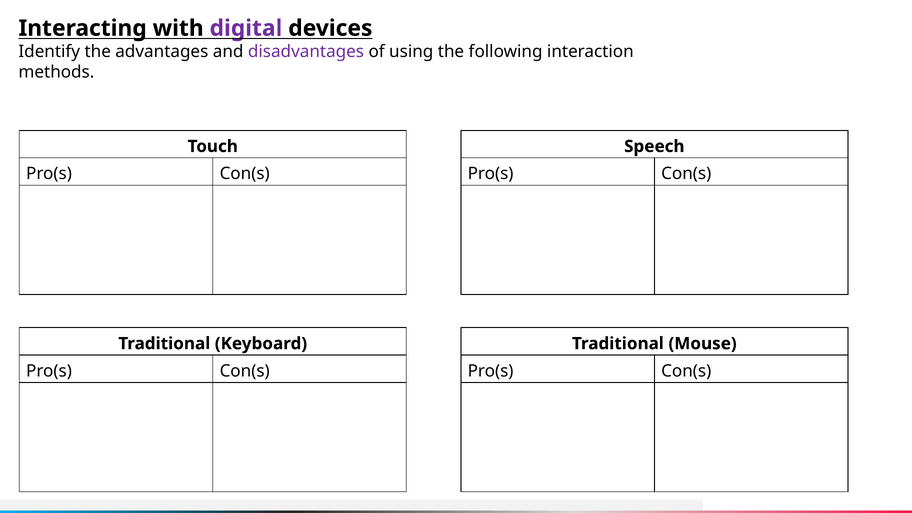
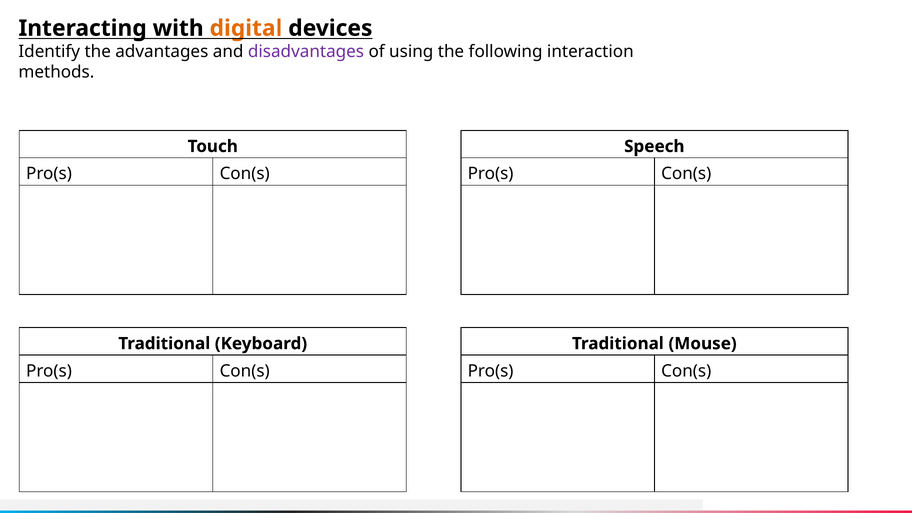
digital colour: purple -> orange (246, 28)
